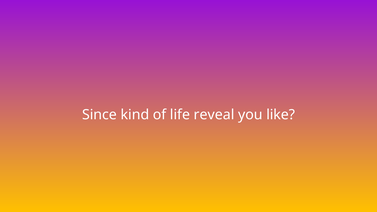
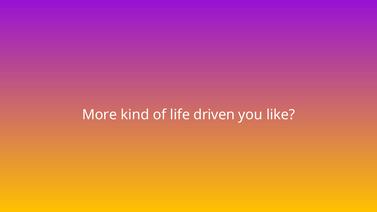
Since: Since -> More (100, 115)
reveal: reveal -> driven (214, 115)
